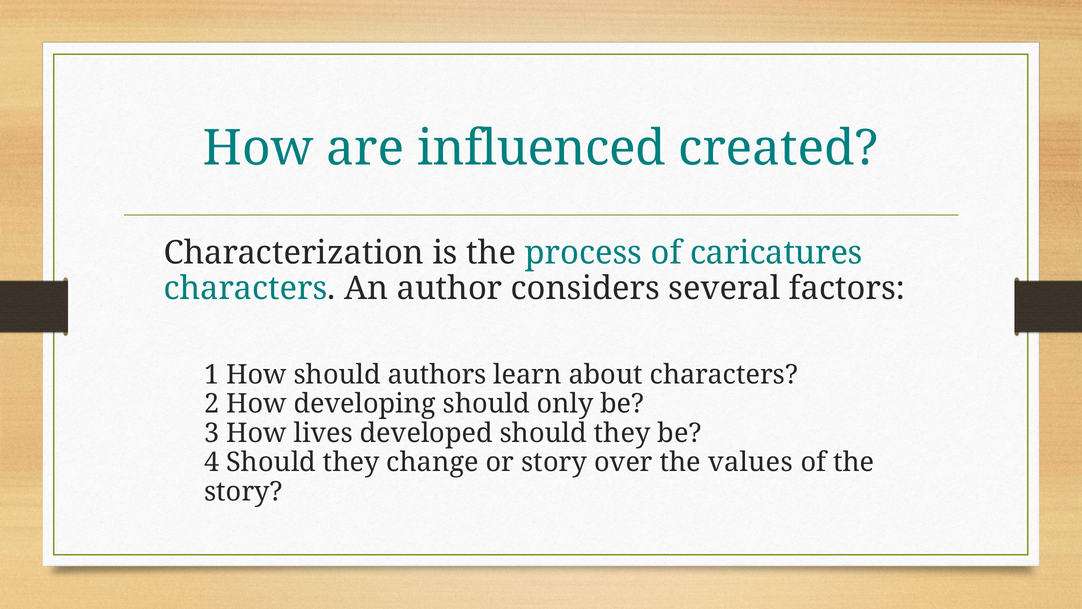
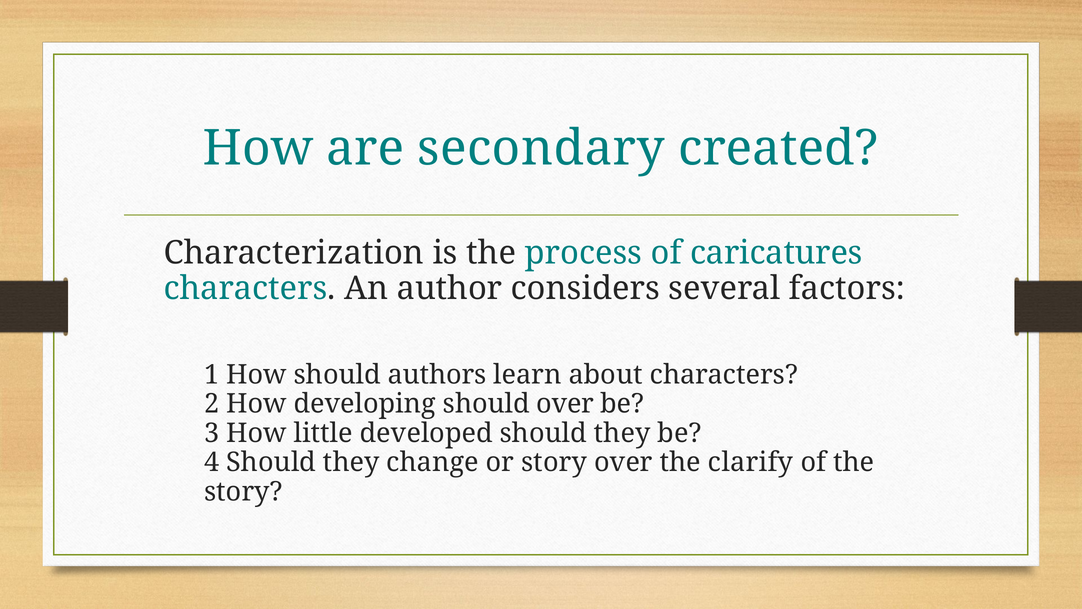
influenced: influenced -> secondary (541, 148)
should only: only -> over (565, 404)
lives: lives -> little (323, 433)
values: values -> clarify (751, 462)
